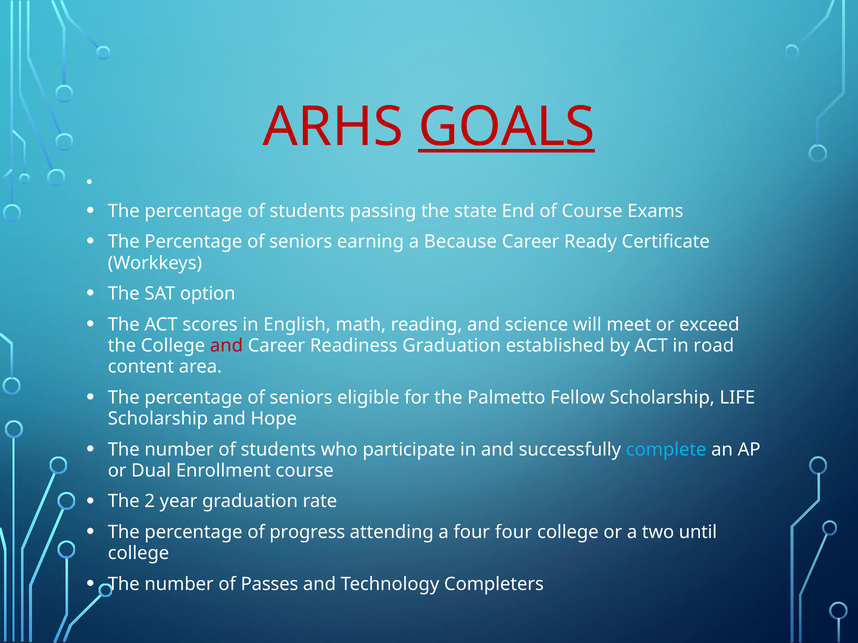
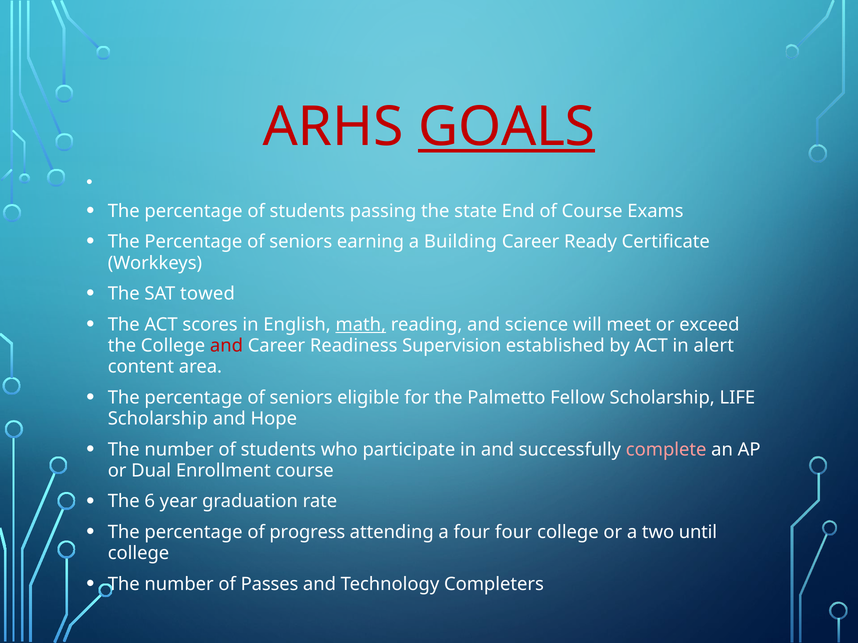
Because: Because -> Building (460, 242)
option: option -> towed (208, 294)
math underline: none -> present (361, 325)
Readiness Graduation: Graduation -> Supervision (452, 346)
road: road -> alert (714, 346)
complete colour: light blue -> pink (666, 450)
2: 2 -> 6 (150, 502)
